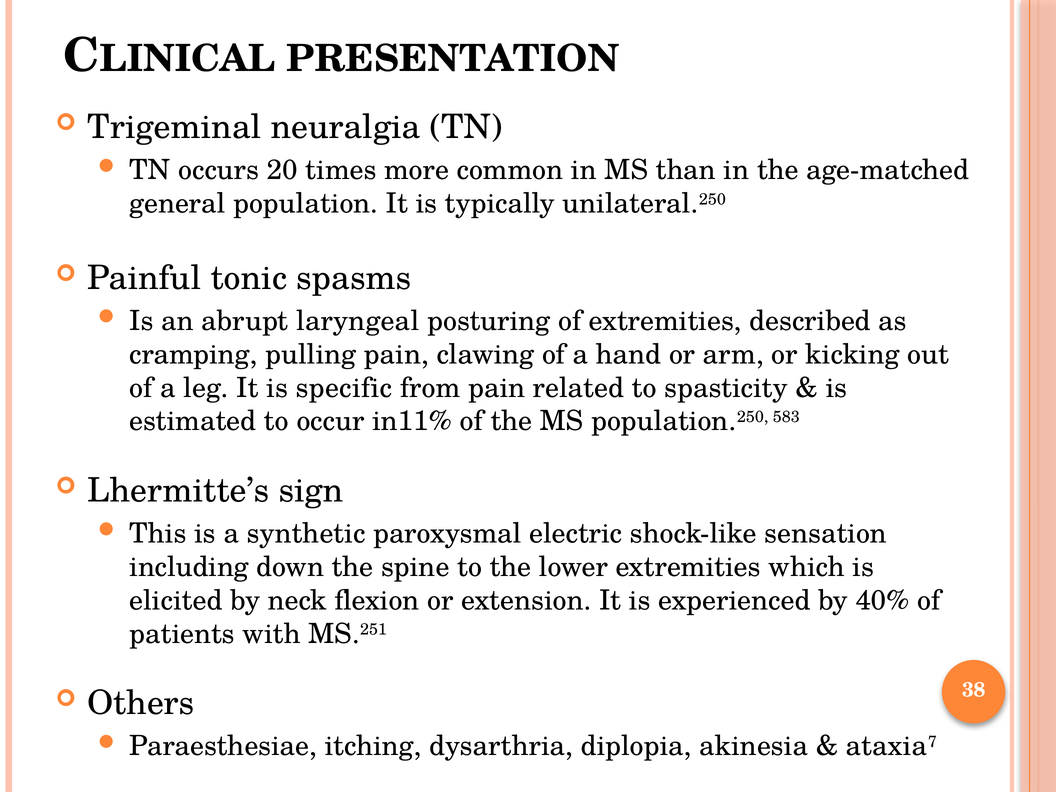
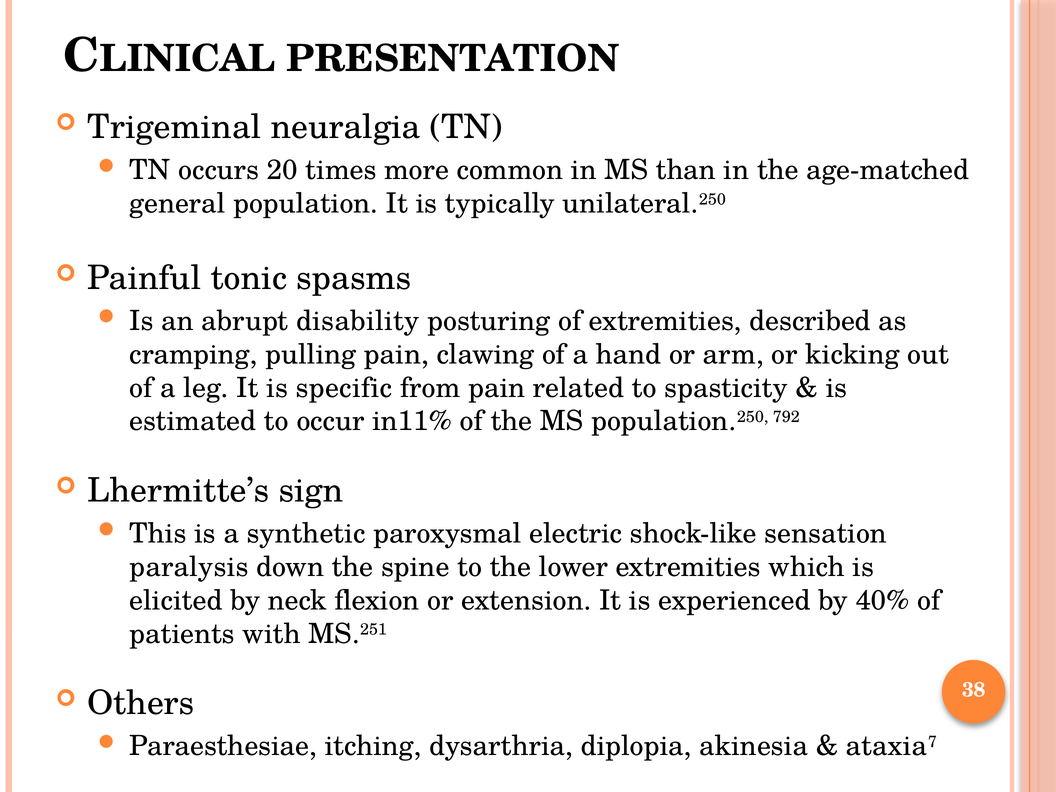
laryngeal: laryngeal -> disability (358, 321)
583: 583 -> 792 (786, 417)
including: including -> paralysis (189, 567)
